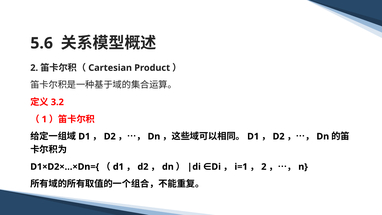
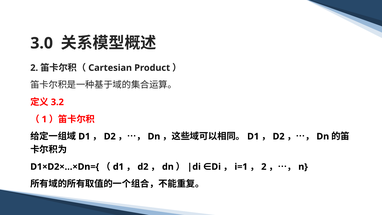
5.6: 5.6 -> 3.0 (42, 43)
